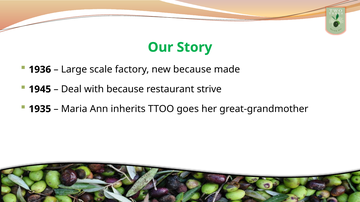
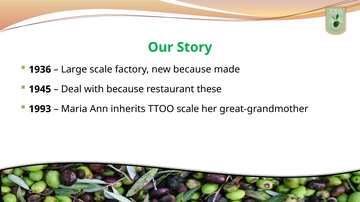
strive: strive -> these (209, 89)
1935: 1935 -> 1993 (40, 109)
TTOO goes: goes -> scale (188, 109)
